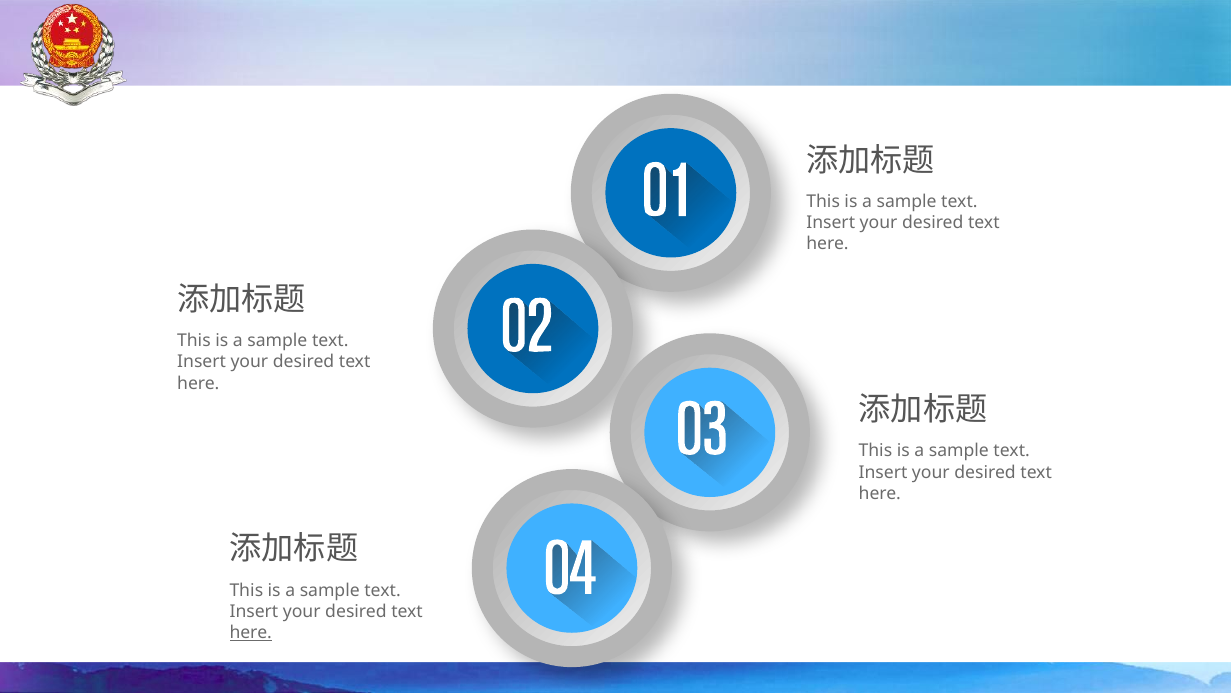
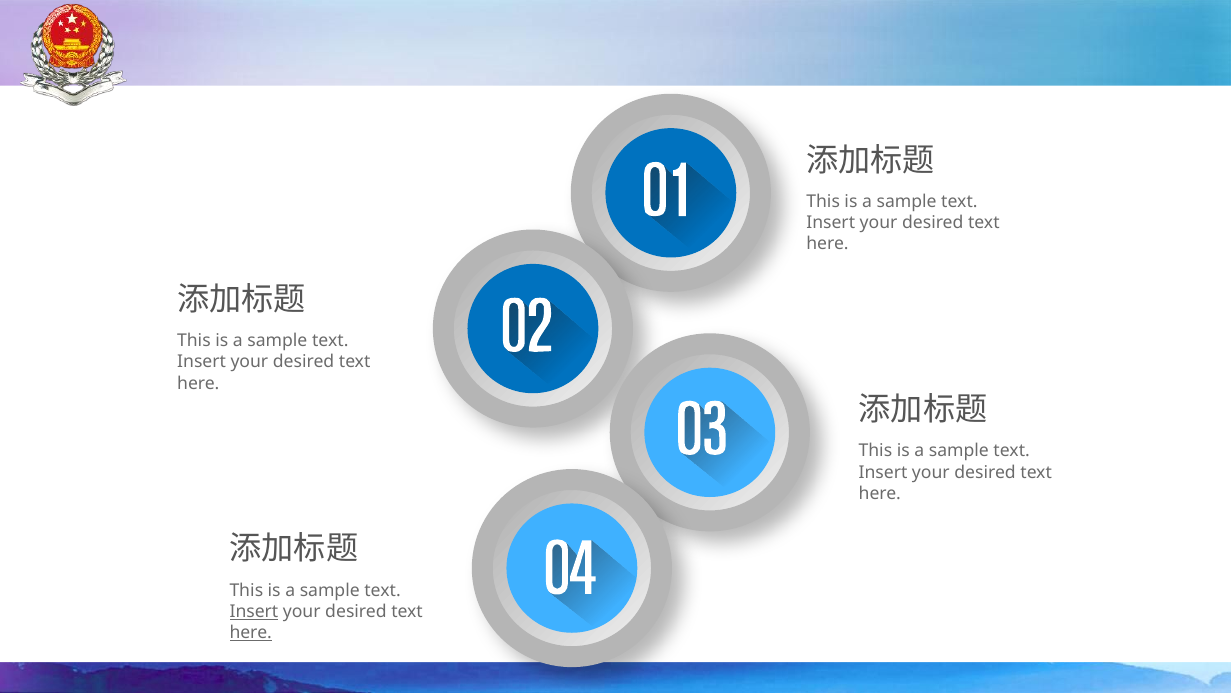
Insert underline: none -> present (254, 611)
